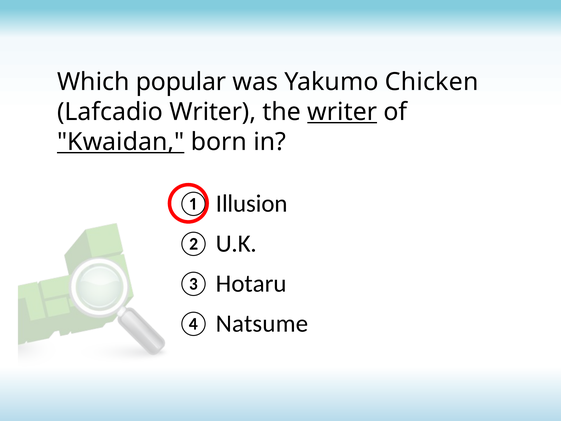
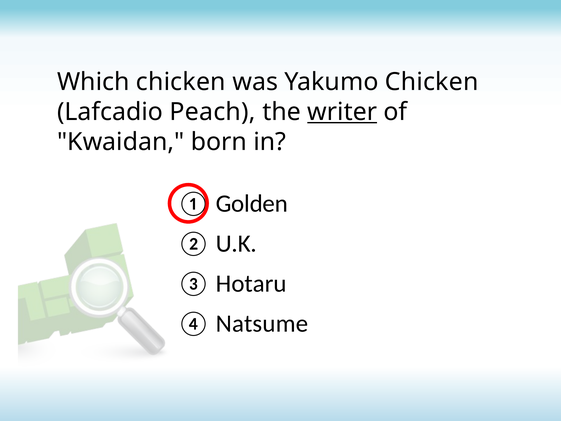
Which popular: popular -> chicken (181, 82)
Lafcadio Writer: Writer -> Peach (213, 112)
Kwaidan underline: present -> none (121, 142)
Illusion: Illusion -> Golden (252, 203)
